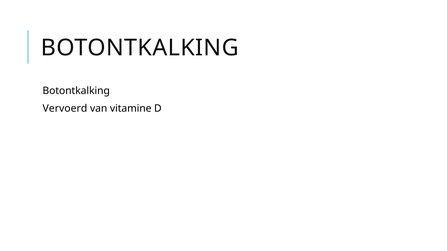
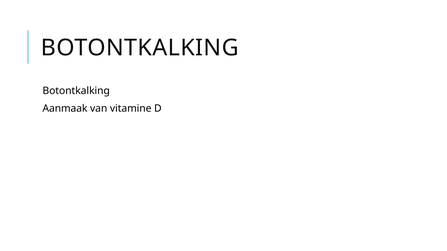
Vervoerd: Vervoerd -> Aanmaak (65, 109)
